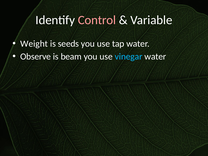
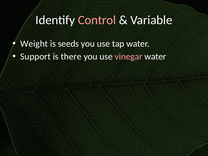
Observe: Observe -> Support (35, 57)
beam: beam -> there (71, 57)
vinegar colour: light blue -> pink (129, 57)
